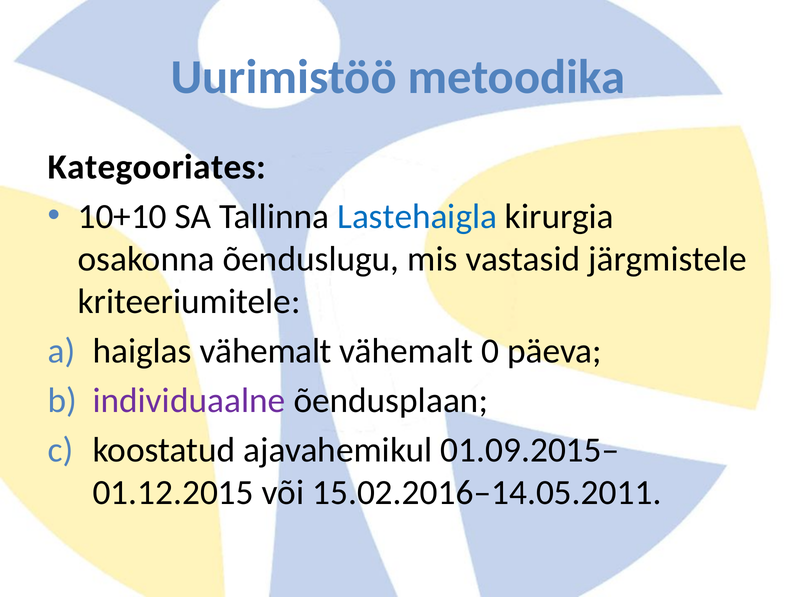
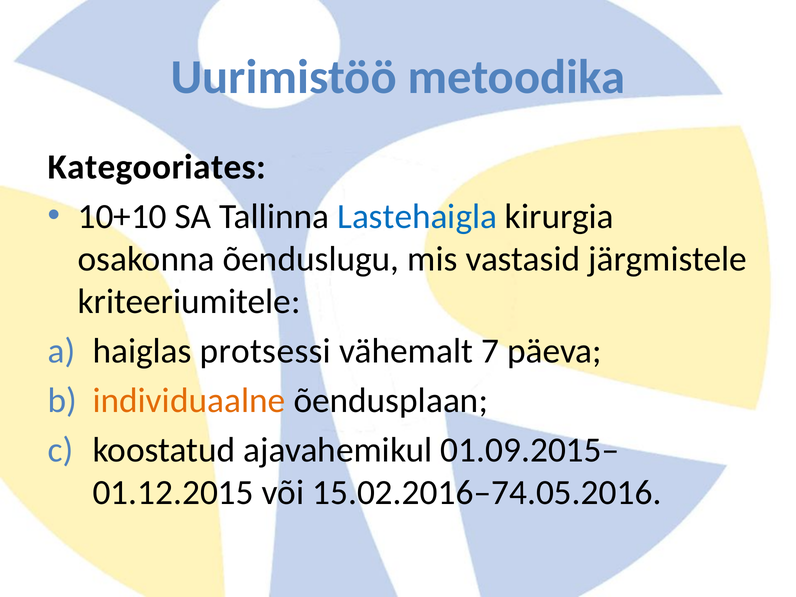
haiglas vähemalt: vähemalt -> protsessi (265, 351)
0: 0 -> 7 (490, 351)
individuaalne colour: purple -> orange (189, 401)
15.02.2016–14.05.2011: 15.02.2016–14.05.2011 -> 15.02.2016–74.05.2016 (487, 493)
